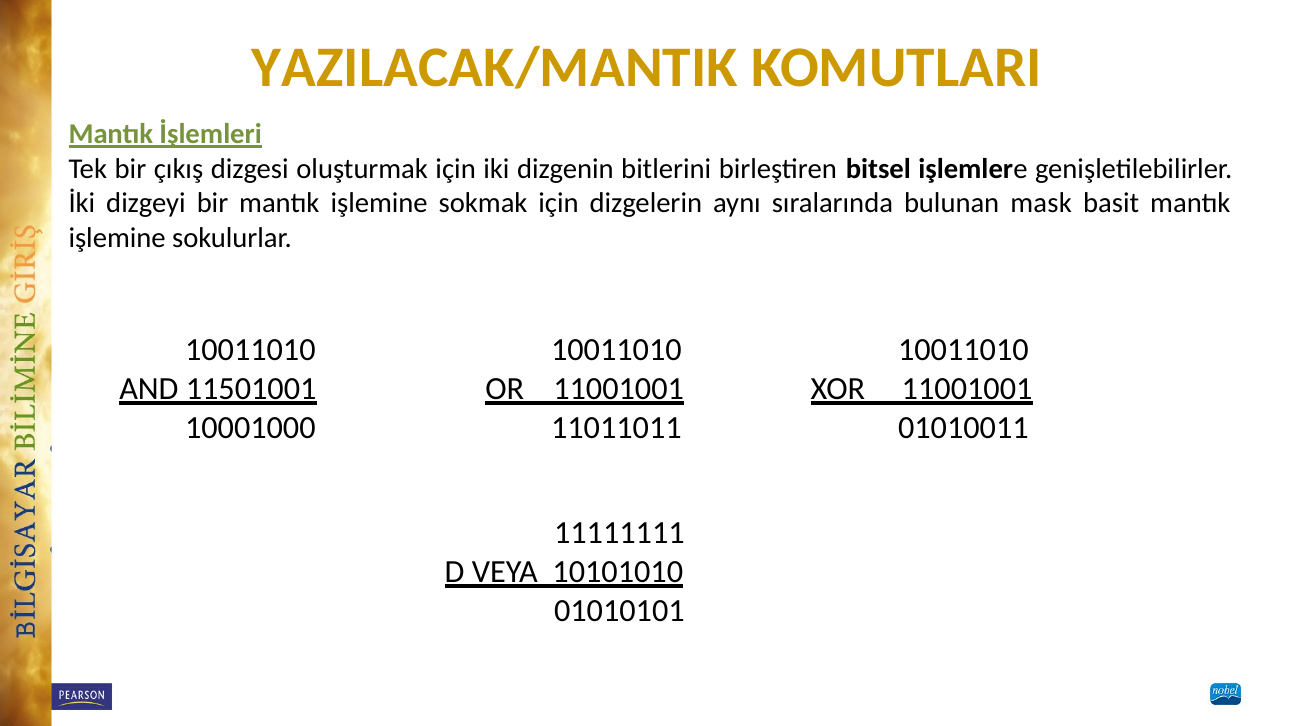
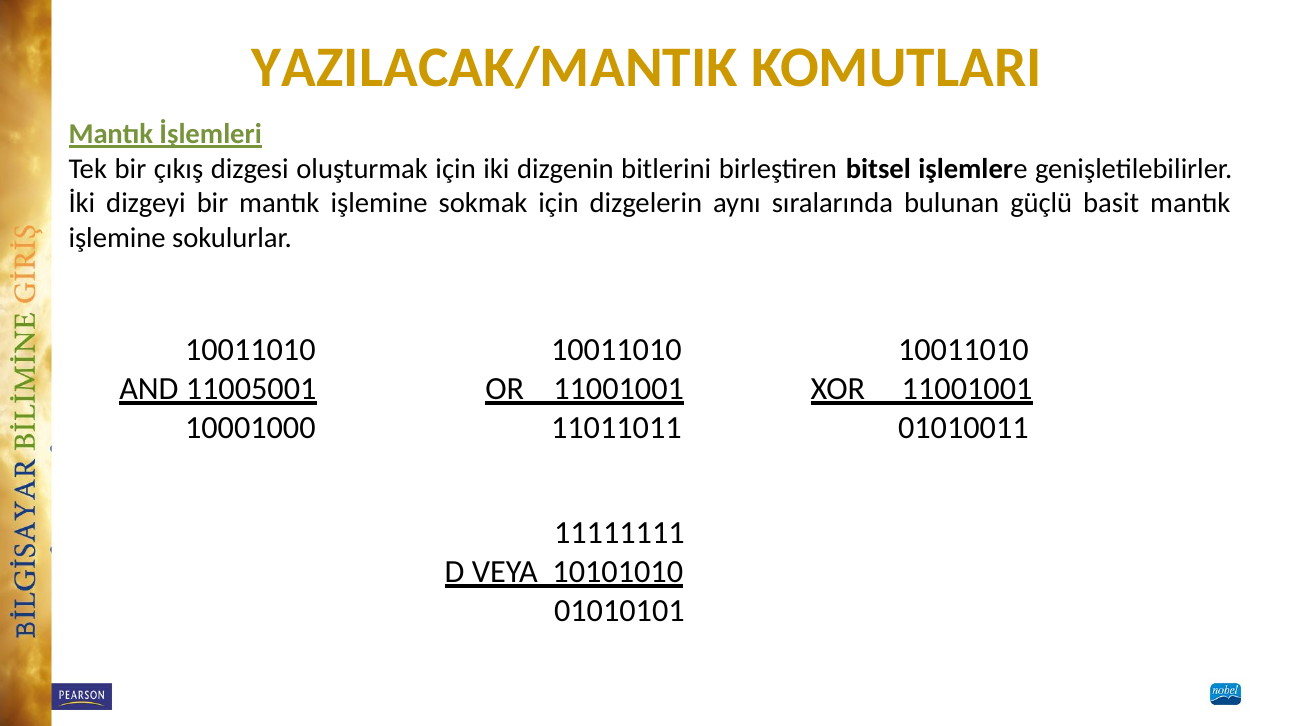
mask: mask -> güçlü (1041, 203)
11501001: 11501001 -> 11005001 (251, 389)
